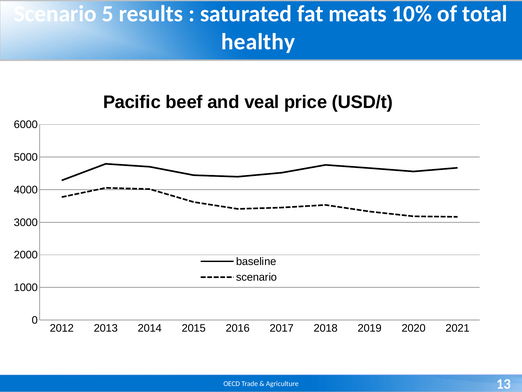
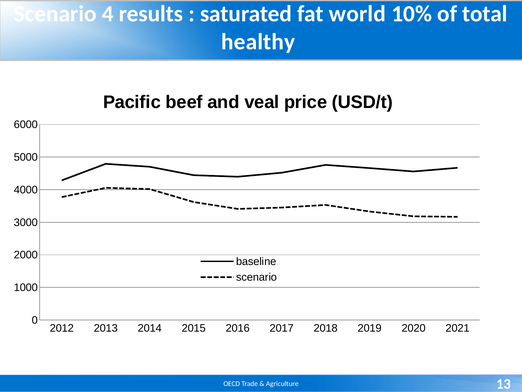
5: 5 -> 4 (108, 14)
meats: meats -> world (357, 14)
